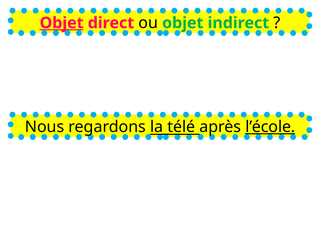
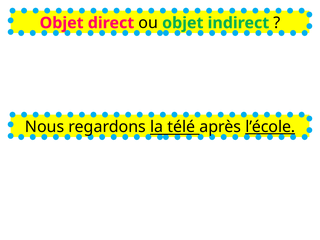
Objet underline: present -> none (62, 23)
